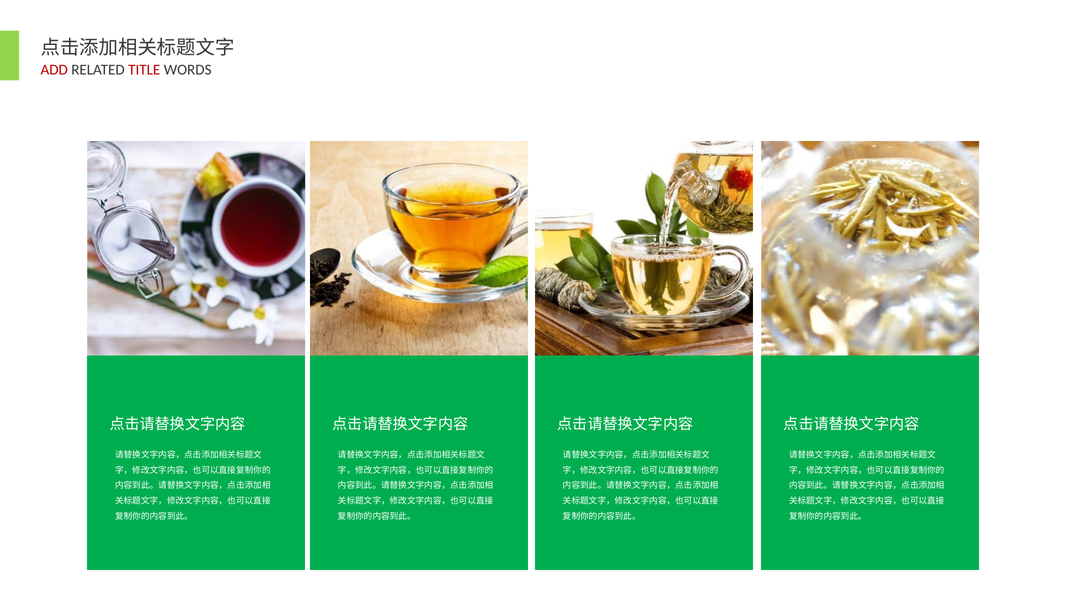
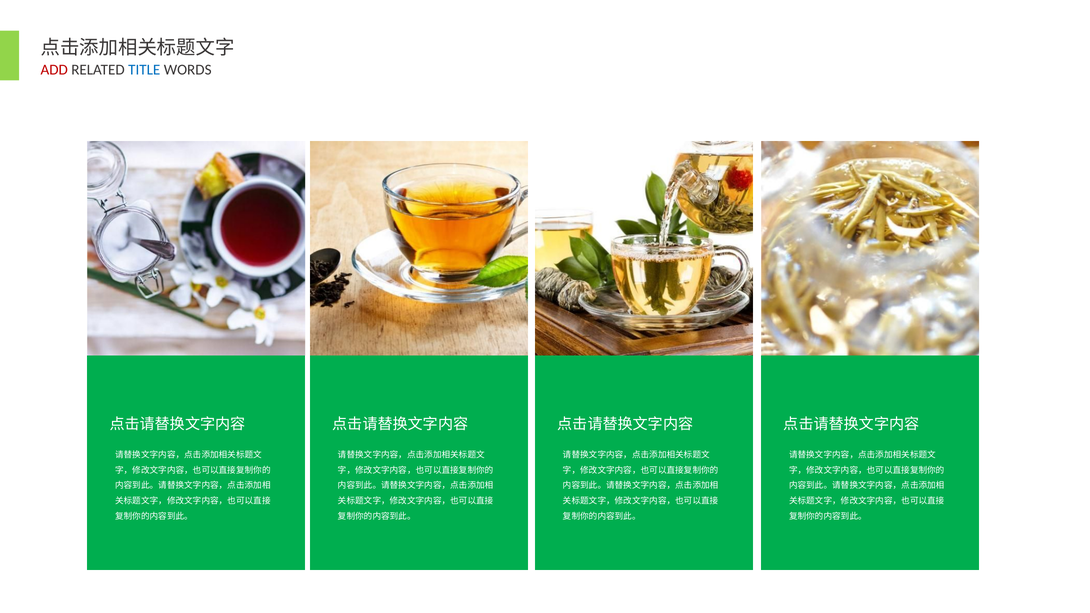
TITLE colour: red -> blue (144, 70)
